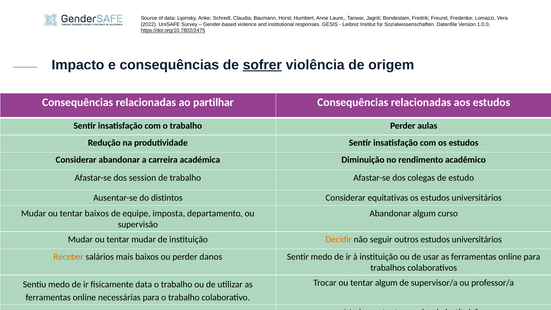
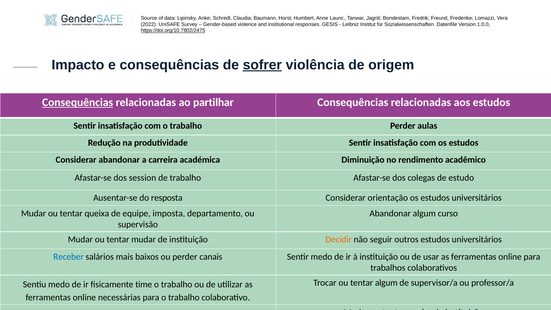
Consequências underline: none -> present (78, 102)
distintos: distintos -> resposta (167, 198)
equitativas: equitativas -> orientação (388, 198)
tentar baixos: baixos -> queixa (97, 213)
Receber colour: orange -> blue (68, 257)
danos: danos -> canais (211, 257)
fisicamente data: data -> time (144, 284)
